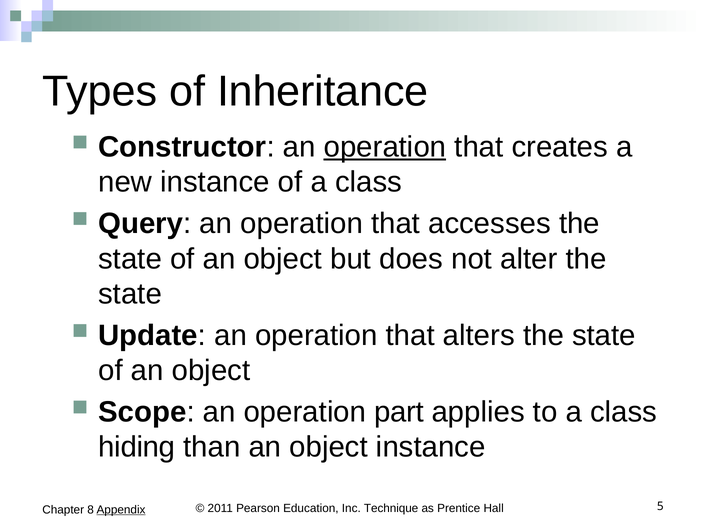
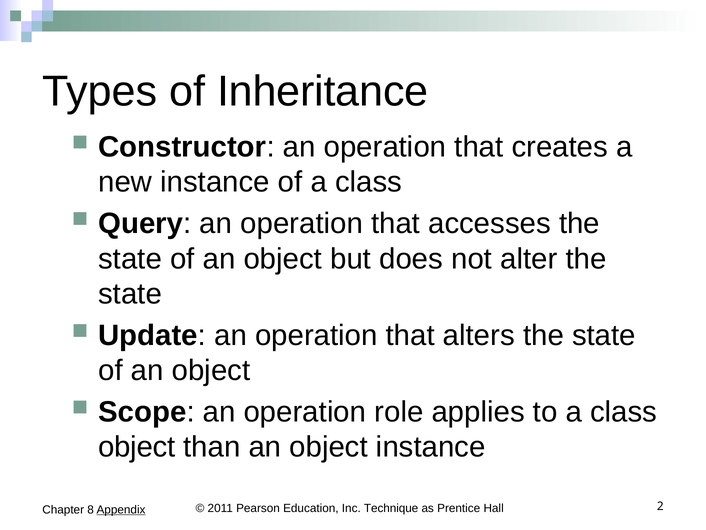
operation underline: present -> none (385, 147)
part: part -> role (399, 412)
hiding: hiding -> object (137, 447)
5: 5 -> 2 (660, 506)
